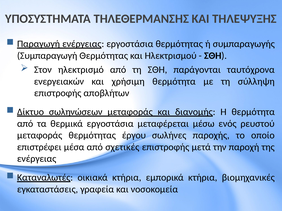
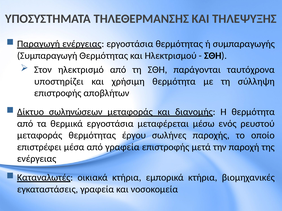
ενεργειακών: ενεργειακών -> υποστηρίζει (59, 82)
από σχετικές: σχετικές -> γραφεία (122, 147)
